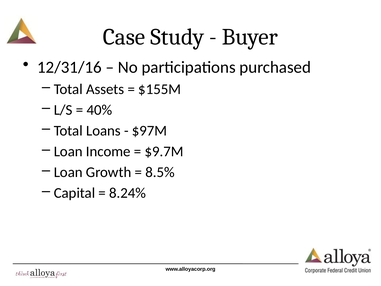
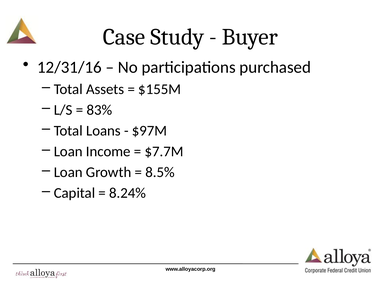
40%: 40% -> 83% (99, 110)
$9.7M: $9.7M -> $7.7M (164, 151)
